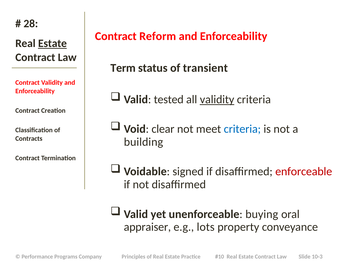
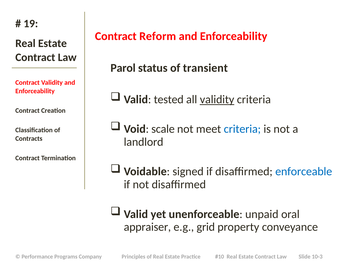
28: 28 -> 19 (31, 24)
Estate underline: present -> none (52, 43)
Term: Term -> Parol (123, 68)
clear: clear -> scale (163, 129)
building: building -> landlord (144, 142)
enforceable colour: red -> blue (304, 171)
buying: buying -> unpaid (262, 214)
lots: lots -> grid (206, 227)
